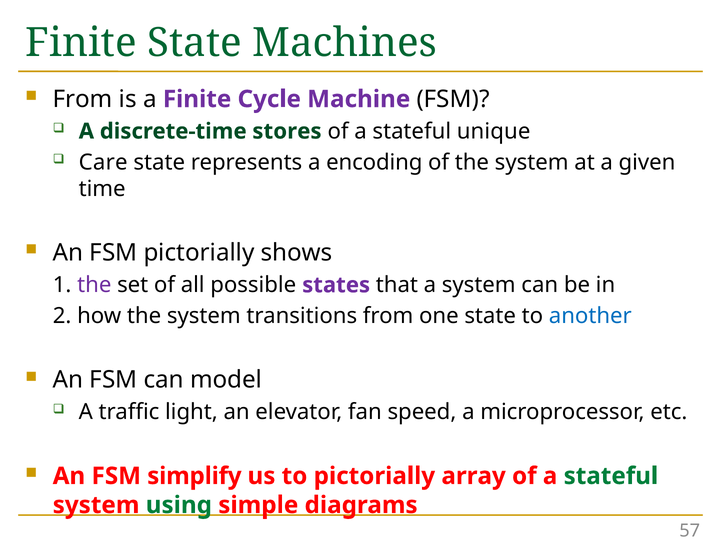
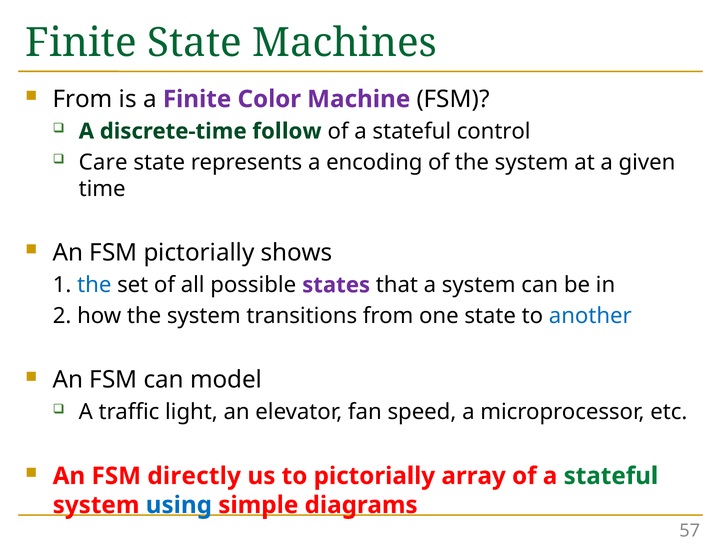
Cycle: Cycle -> Color (269, 99)
stores: stores -> follow (287, 131)
unique: unique -> control (494, 131)
the colour: purple -> blue (94, 285)
simplify: simplify -> directly (194, 476)
using colour: green -> blue (179, 505)
